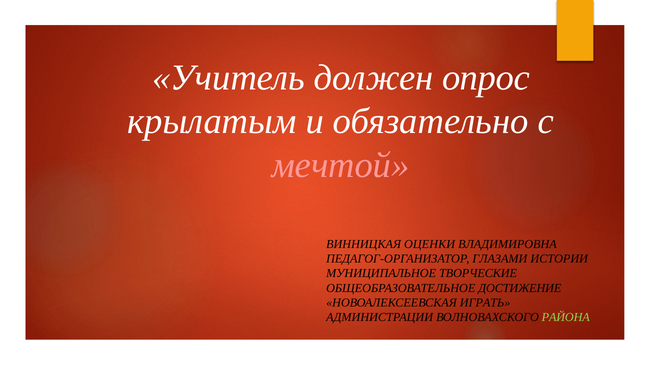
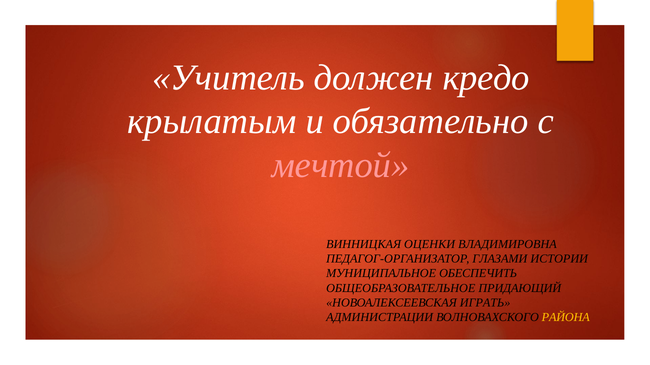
опрос: опрос -> кредо (486, 78)
ТВОРЧЕСКИЕ: ТВОРЧЕСКИЕ -> ОБЕСПЕЧИТЬ (478, 274)
ДОСТИЖЕНИЕ: ДОСТИЖЕНИЕ -> ПРИДАЮЩИЙ (520, 288)
РАЙОНА colour: light green -> yellow (566, 318)
